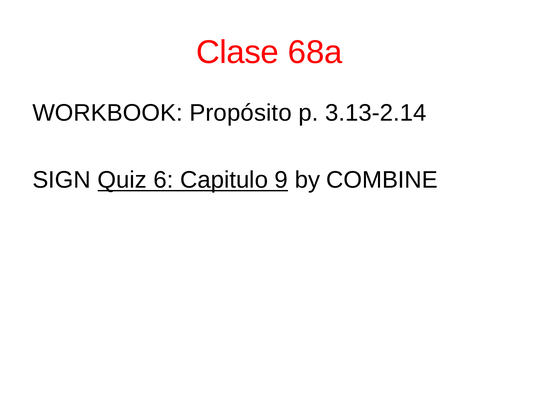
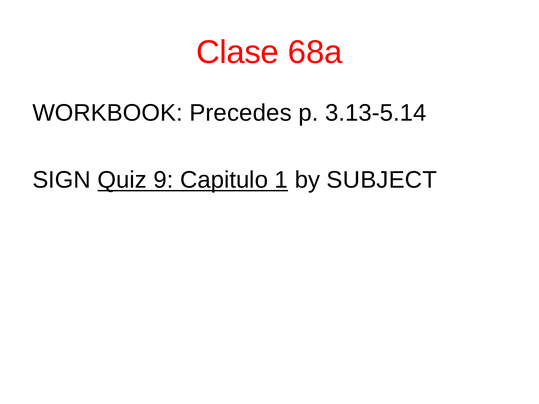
Propósito: Propósito -> Precedes (241, 113)
3.13-2.14: 3.13-2.14 -> 3.13-5.14 (376, 113)
6: 6 -> 9 (163, 180)
9: 9 -> 1 (281, 180)
COMBINE: COMBINE -> SUBJECT (382, 180)
